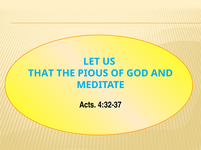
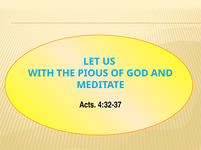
THAT: THAT -> WITH (41, 74)
